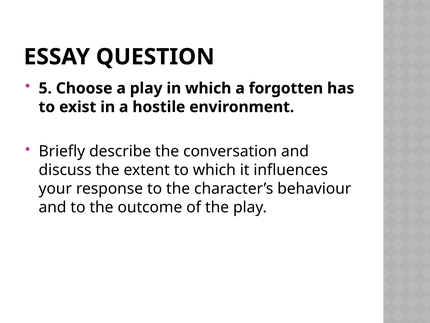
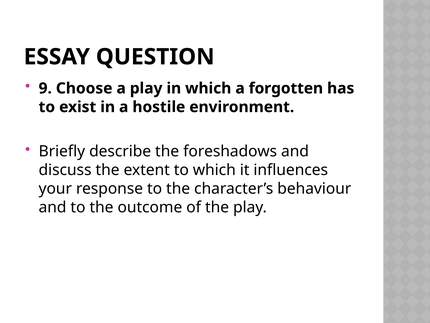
5: 5 -> 9 (45, 88)
conversation: conversation -> foreshadows (230, 151)
